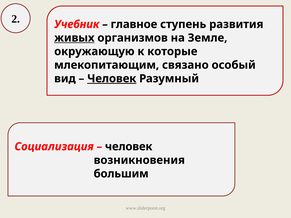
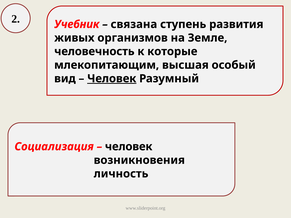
главное: главное -> связана (134, 24)
живых underline: present -> none (74, 38)
окружающую: окружающую -> человечность (94, 51)
связано: связано -> высшая (185, 65)
большим: большим -> личность (121, 174)
